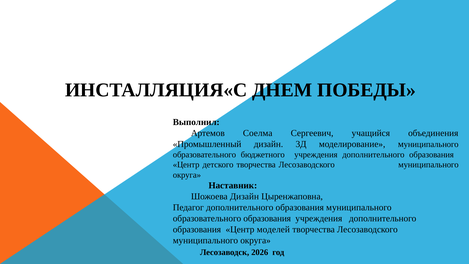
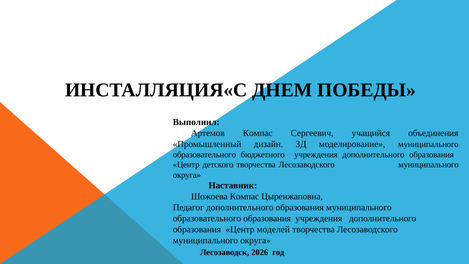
Артемов Соелма: Соелма -> Компас (258, 133)
Шожоева Дизайн: Дизайн -> Компас (244, 196)
